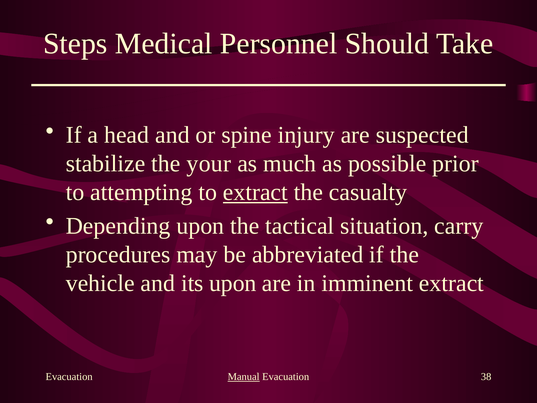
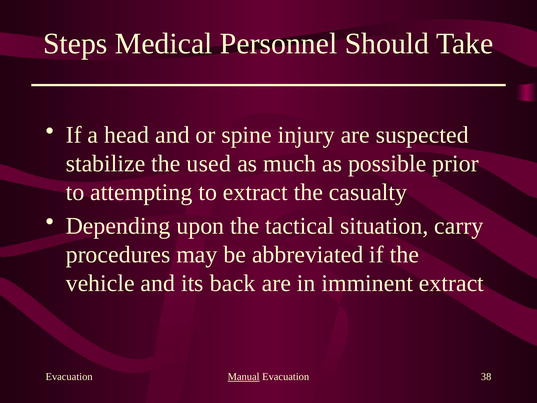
your: your -> used (209, 164)
extract underline: present -> none (255, 192)
its upon: upon -> back (233, 283)
